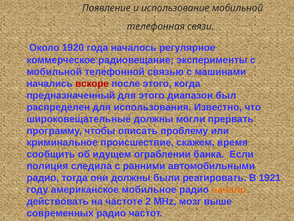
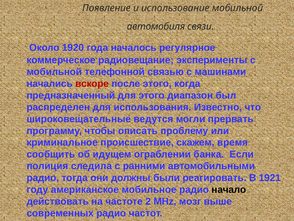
телефонная: телефонная -> автомобиля (156, 26)
широковещательные должны: должны -> ведутся (153, 119)
начало colour: orange -> black (229, 189)
